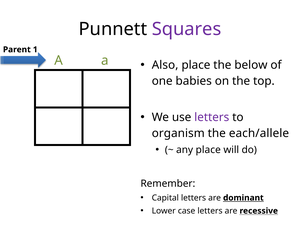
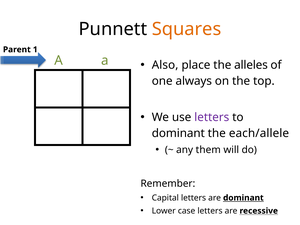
Squares colour: purple -> orange (187, 29)
below: below -> alleles (251, 65)
babies: babies -> always (194, 81)
organism: organism -> dominant (178, 133)
any place: place -> them (208, 150)
